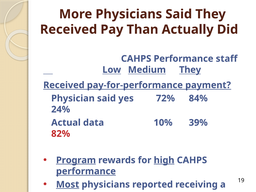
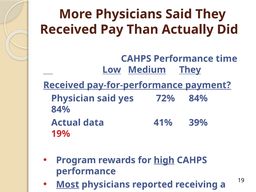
staff: staff -> time (227, 59)
24%: 24% -> 84% (61, 109)
10%: 10% -> 41% (163, 123)
82%: 82% -> 19% (61, 134)
Program underline: present -> none (76, 160)
performance underline: present -> none (86, 171)
